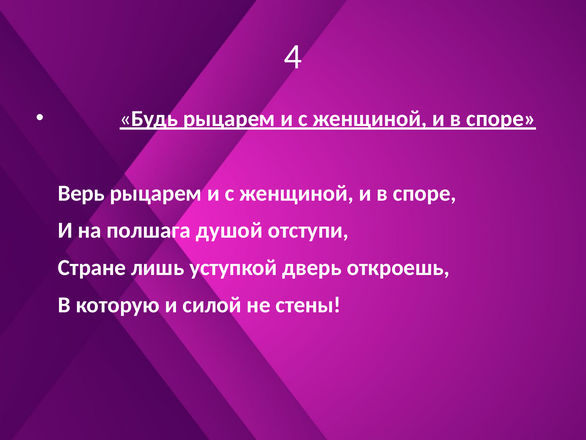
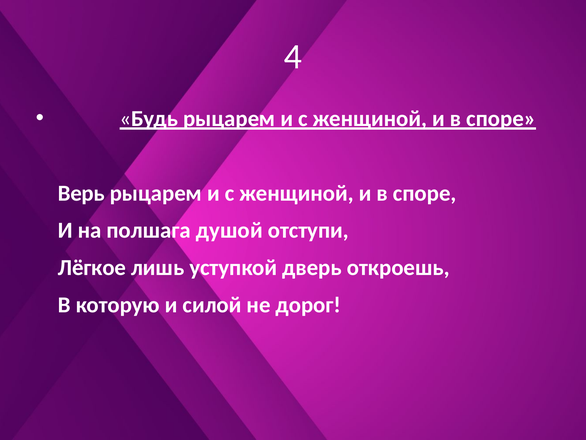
Стране: Стране -> Лёгкое (92, 267)
стены: стены -> дорог (308, 305)
